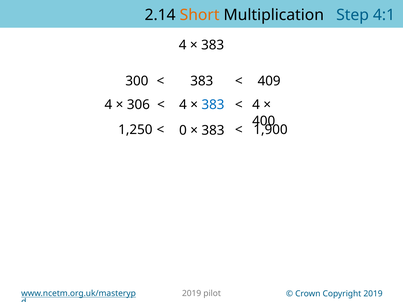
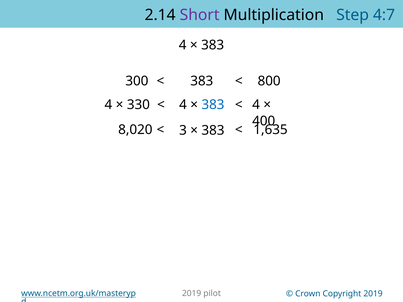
Short colour: orange -> purple (200, 15)
4:1: 4:1 -> 4:7 (384, 15)
409: 409 -> 800 (269, 81)
306: 306 -> 330 (138, 105)
1,250: 1,250 -> 8,020 (135, 130)
0: 0 -> 3 (183, 130)
1,900: 1,900 -> 1,635 (271, 130)
